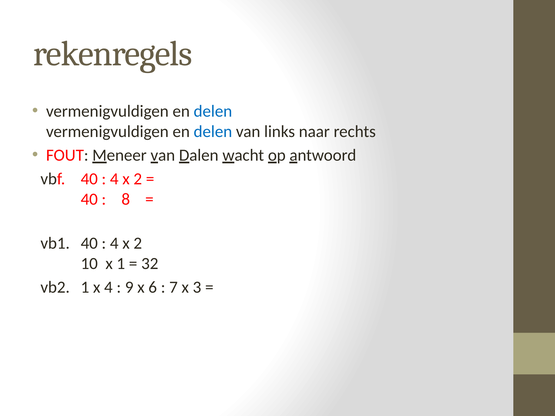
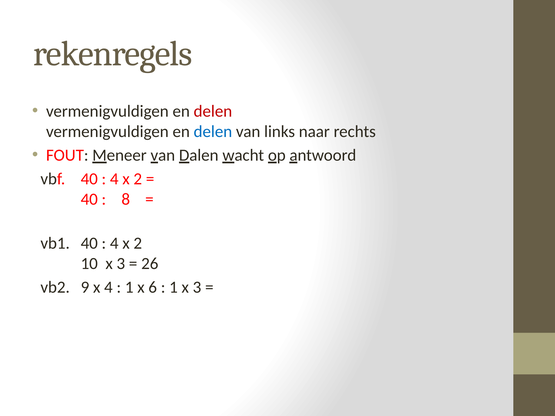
delen colour: blue -> red (213, 111)
10 x 1: 1 -> 3 (121, 264)
32: 32 -> 26 (150, 264)
vb2 1: 1 -> 9 (85, 287)
9: 9 -> 1 (129, 287)
7: 7 -> 1 (173, 287)
